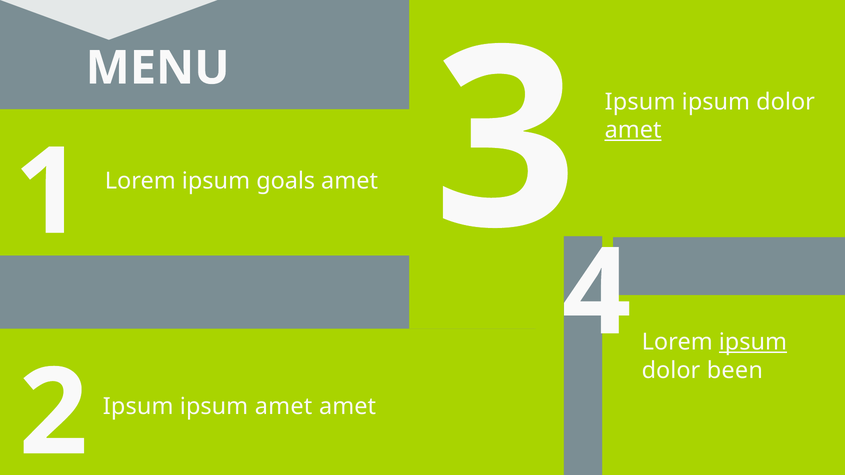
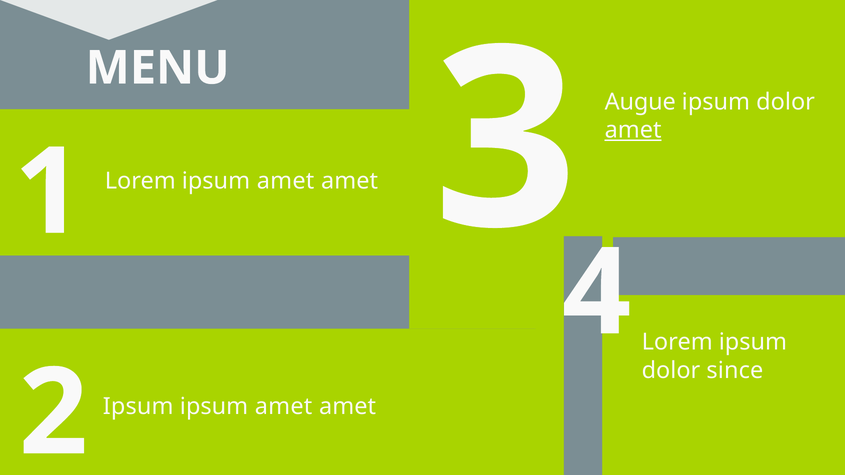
3 Ipsum: Ipsum -> Augue (640, 102)
Lorem ipsum goals: goals -> amet (286, 181)
ipsum underline: present -> none (753, 342)
been: been -> since (735, 371)
